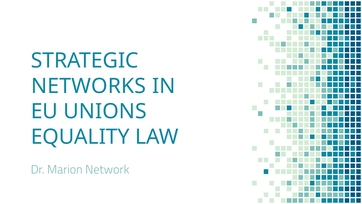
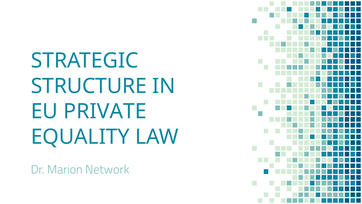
NETWORKS: NETWORKS -> STRUCTURE (89, 86)
UNIONS: UNIONS -> PRIVATE (105, 111)
